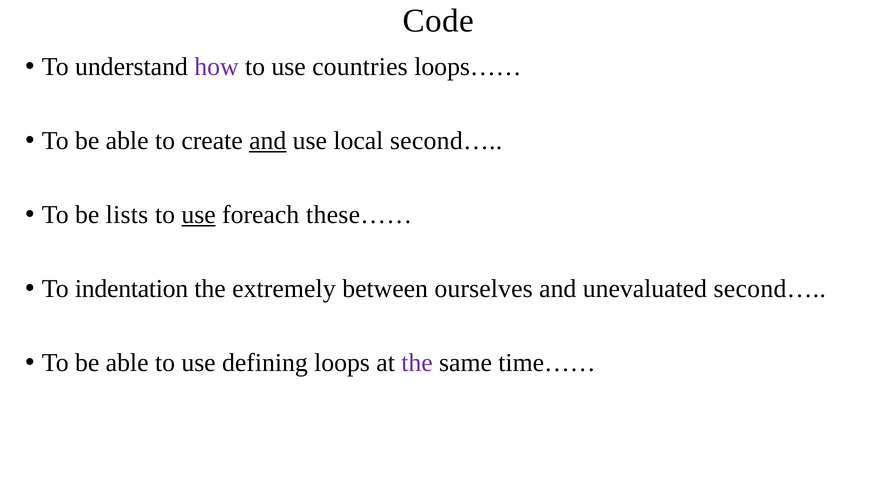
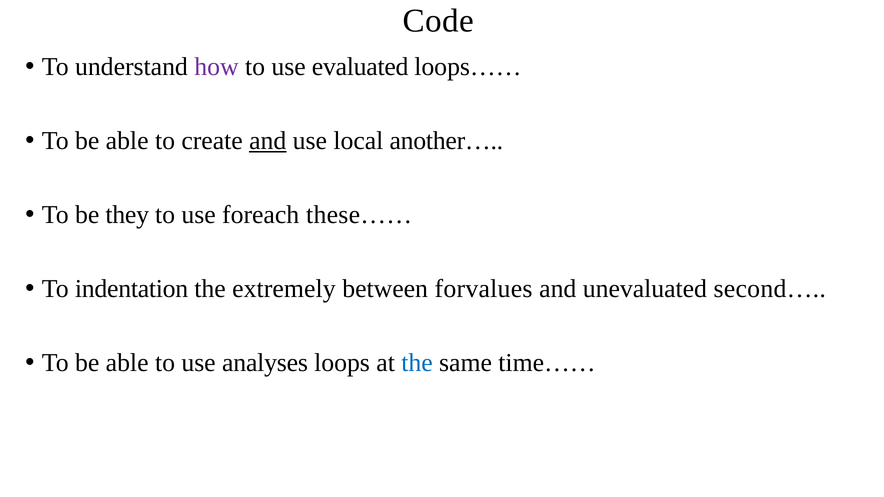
countries: countries -> evaluated (360, 67)
local second…: second… -> another… (446, 141)
lists: lists -> they (127, 215)
use underline: present -> none (199, 215)
ourselves: ourselves -> forvalues (484, 289)
defining: defining -> analyses (265, 363)
the colour: purple -> blue (417, 363)
